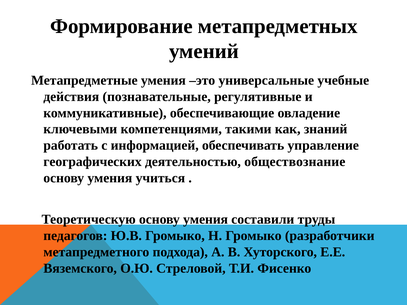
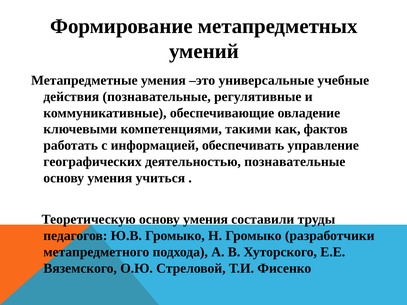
знаний: знаний -> фактов (326, 129)
деятельностью обществознание: обществознание -> познавательные (295, 162)
